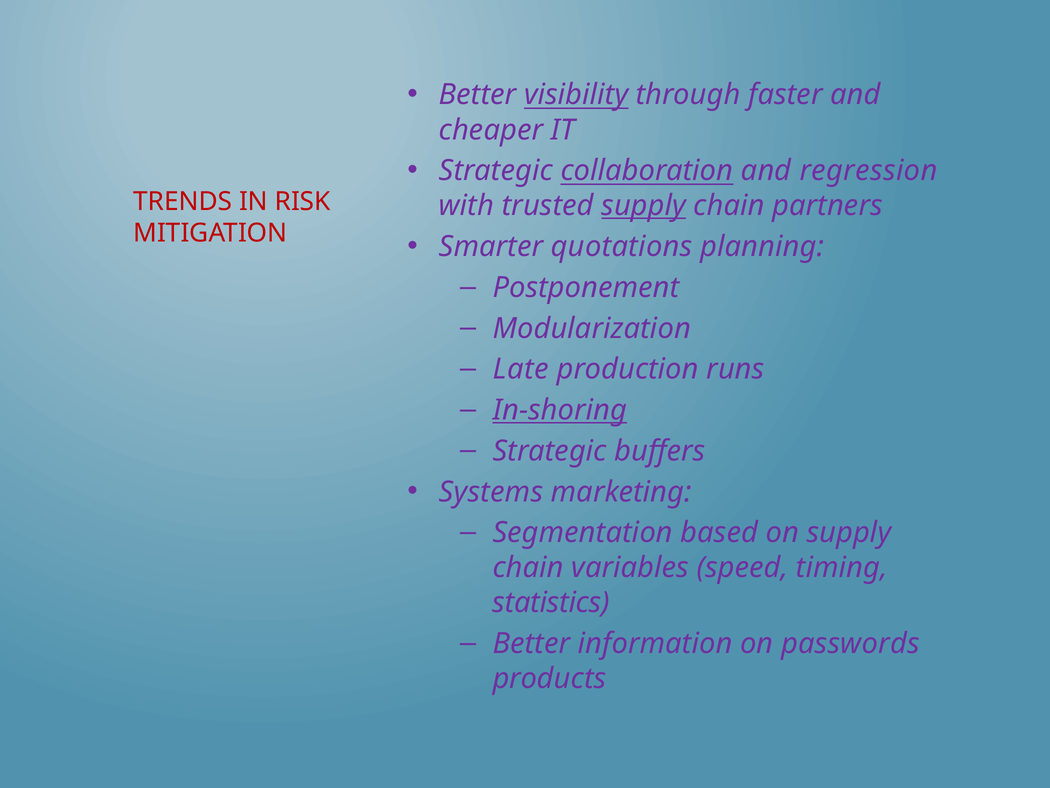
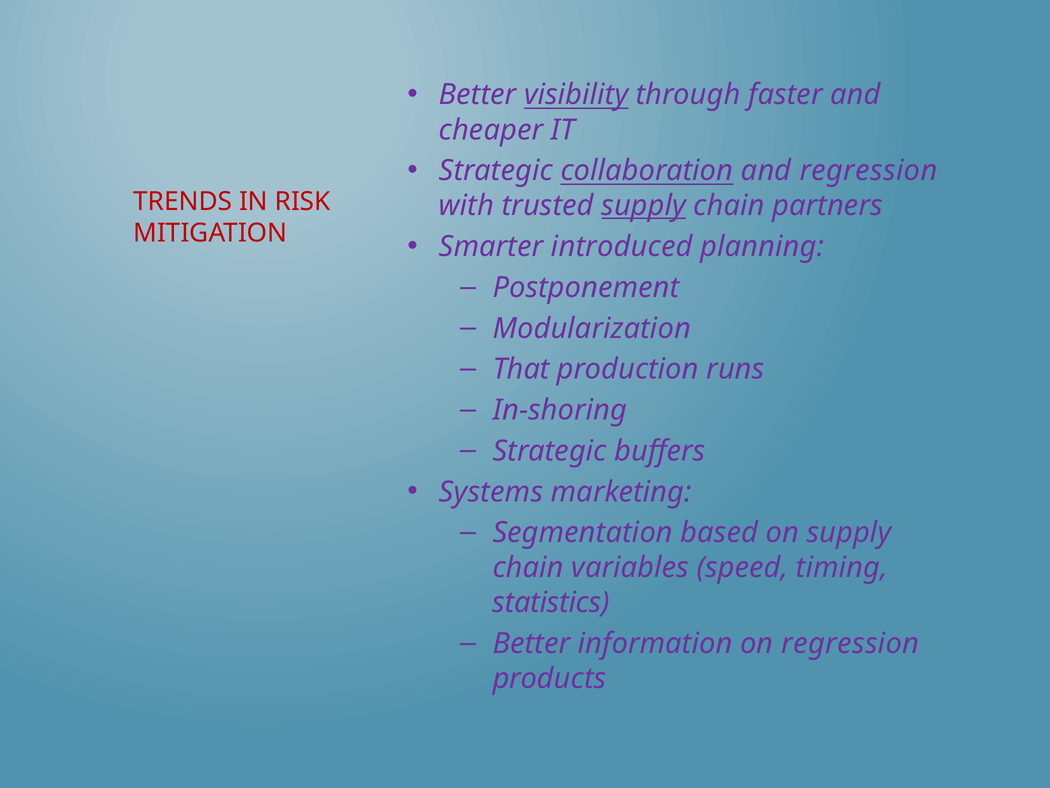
quotations: quotations -> introduced (622, 247)
Late: Late -> That (521, 369)
In-shoring underline: present -> none (560, 410)
on passwords: passwords -> regression (850, 643)
